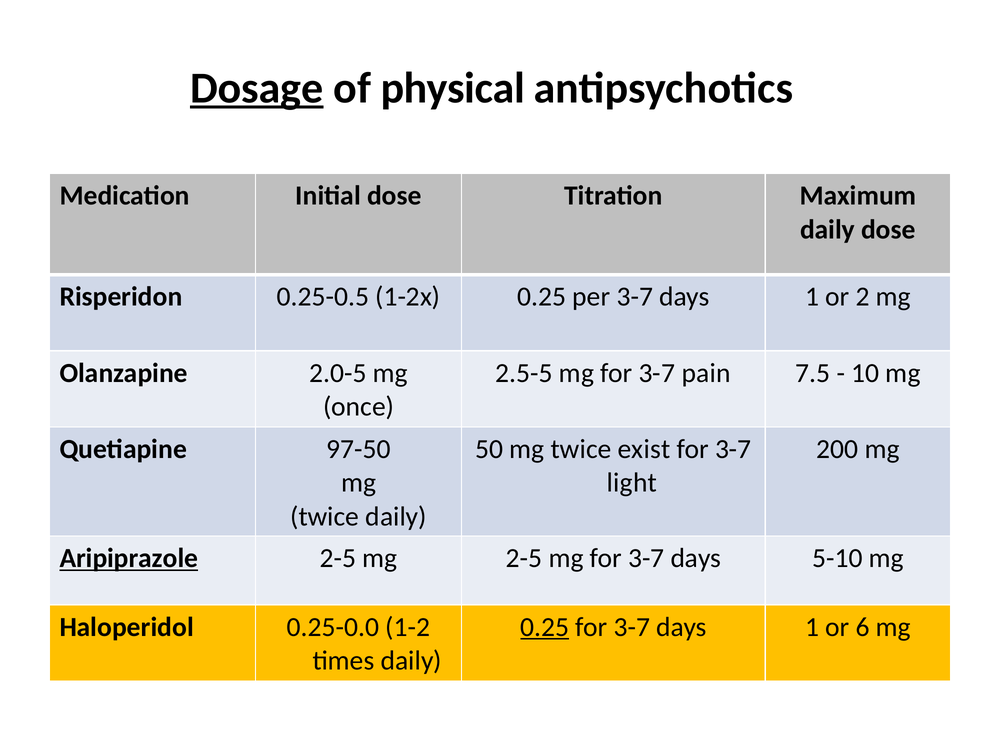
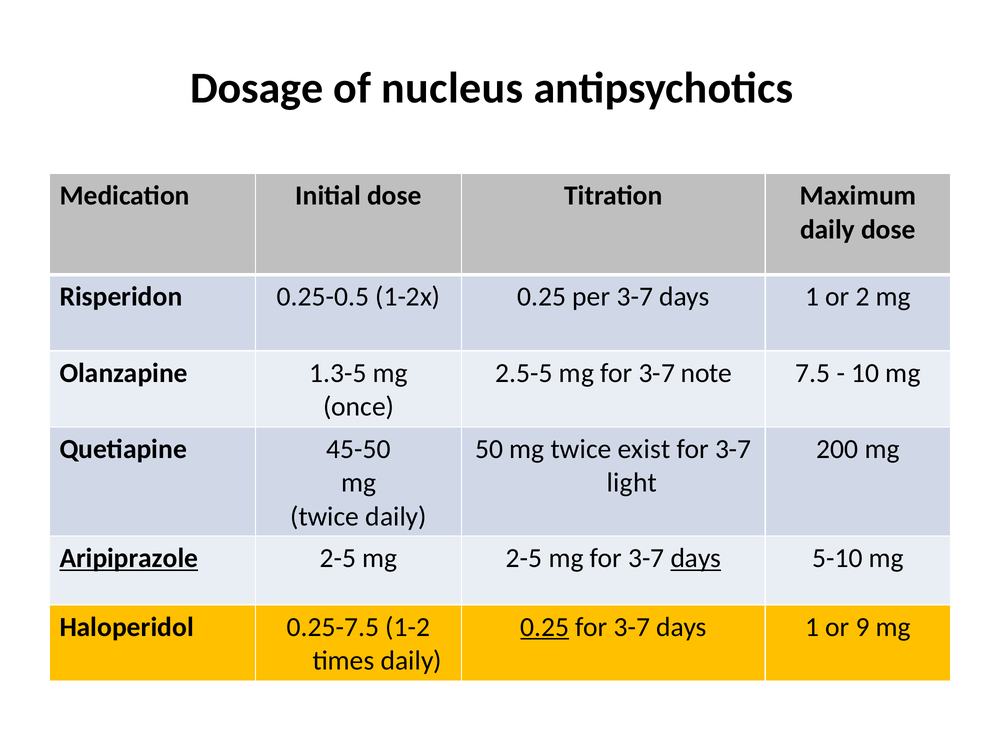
Dosage underline: present -> none (257, 88)
physical: physical -> nucleus (452, 88)
2.0-5: 2.0-5 -> 1.3-5 (338, 373)
pain: pain -> note (706, 373)
97-50: 97-50 -> 45-50 (359, 449)
days underline: none -> present (696, 558)
0.25-0.0: 0.25-0.0 -> 0.25-7.5 (333, 627)
6: 6 -> 9 (863, 627)
